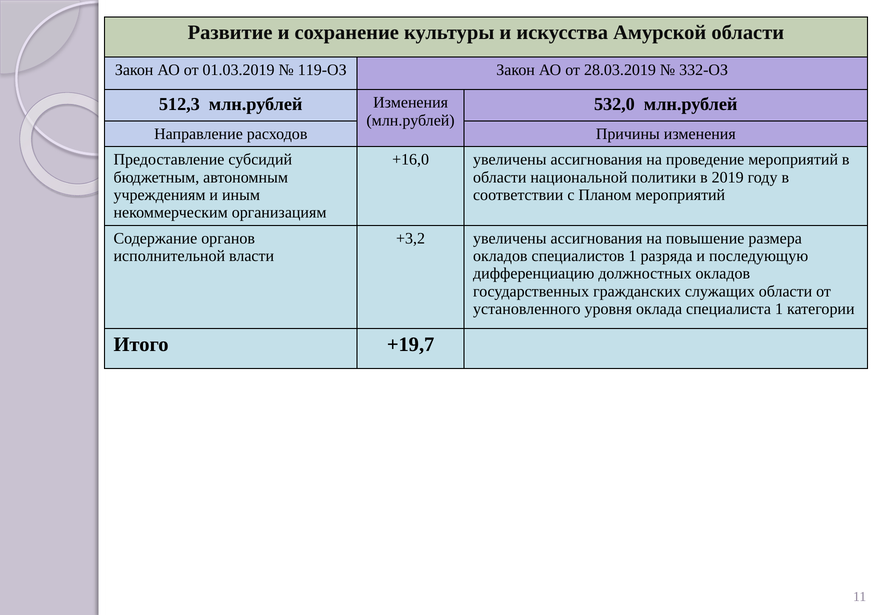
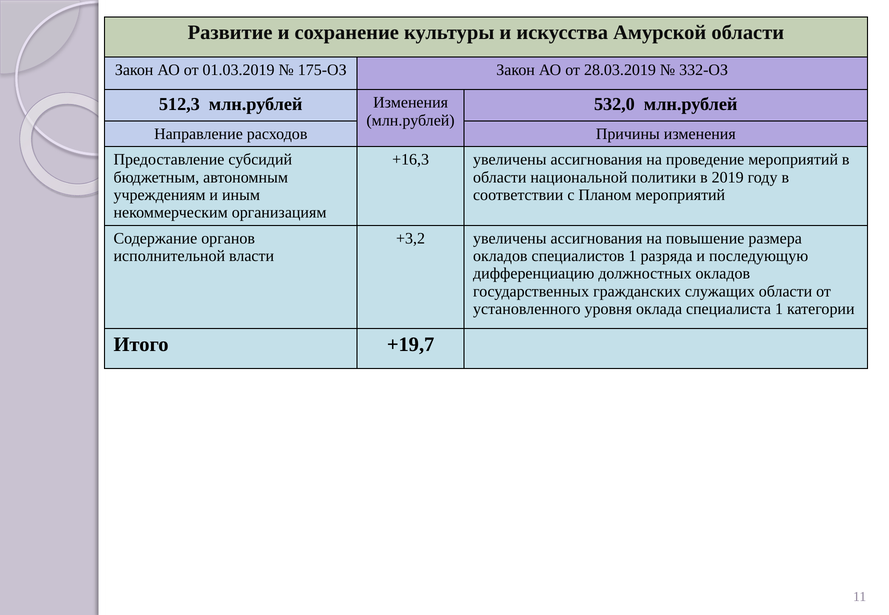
119-ОЗ: 119-ОЗ -> 175-ОЗ (322, 70)
+16,0: +16,0 -> +16,3 (411, 160)
